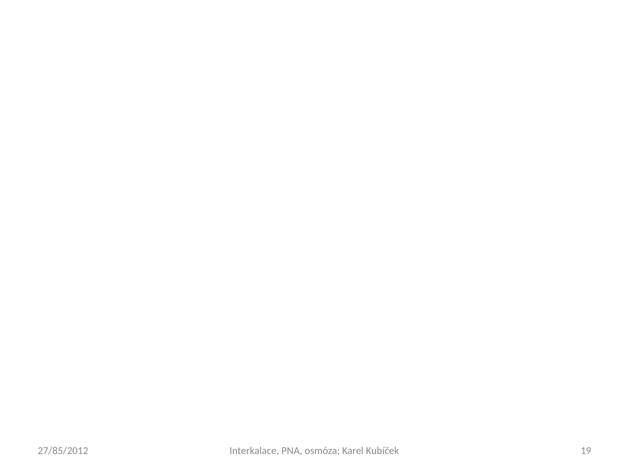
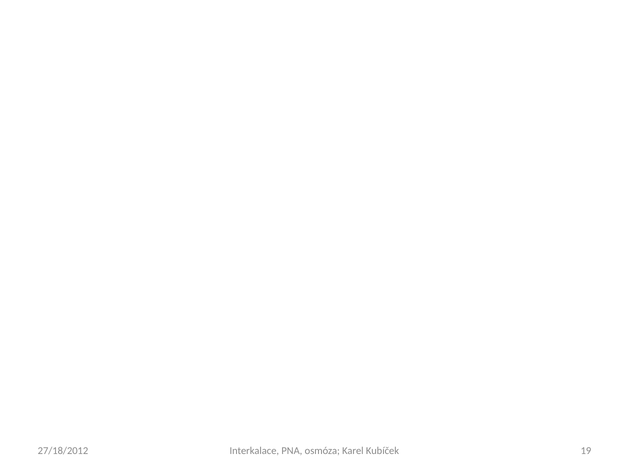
27/85/2012: 27/85/2012 -> 27/18/2012 (63, 451)
